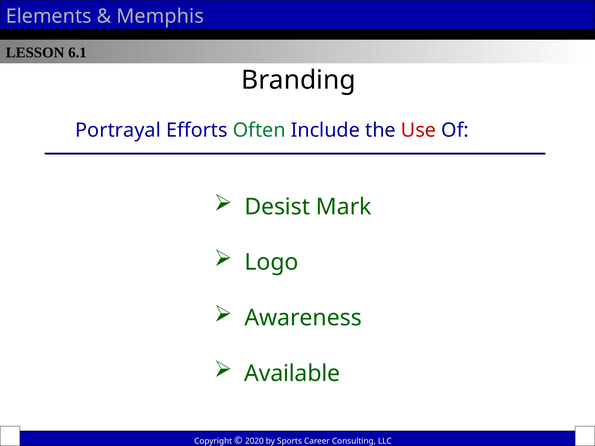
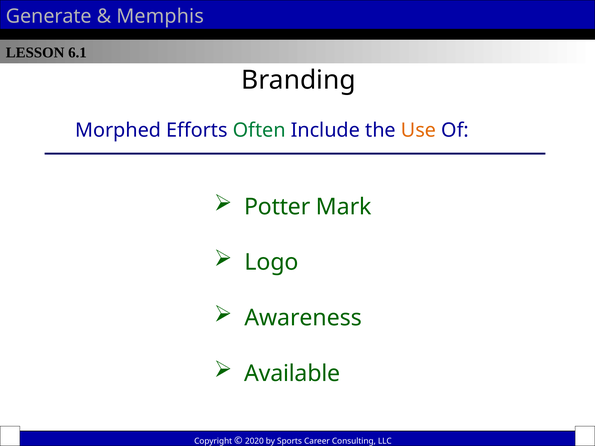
Elements: Elements -> Generate (49, 16)
Portrayal: Portrayal -> Morphed (118, 130)
Use colour: red -> orange (419, 130)
Desist: Desist -> Potter (277, 207)
